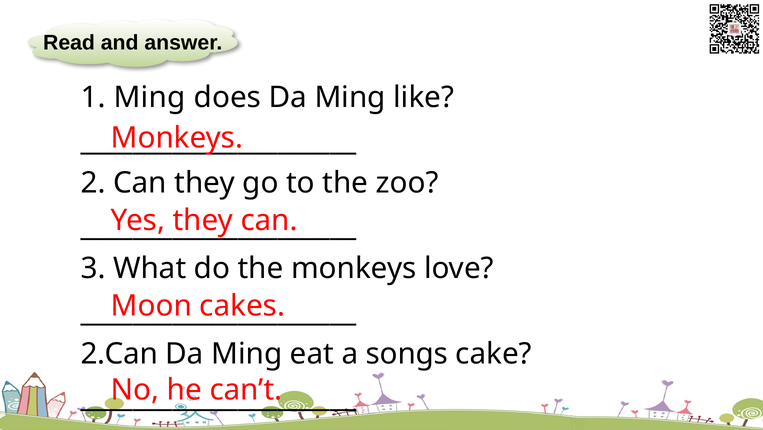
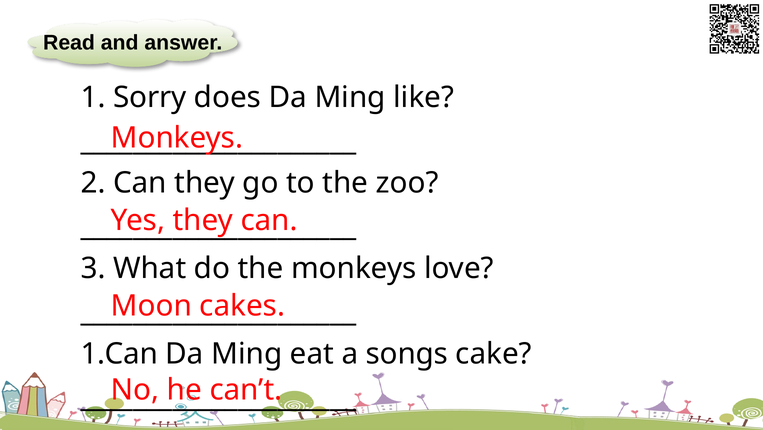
1 Ming: Ming -> Sorry (150, 97)
2.Can: 2.Can -> 1.Can (119, 354)
